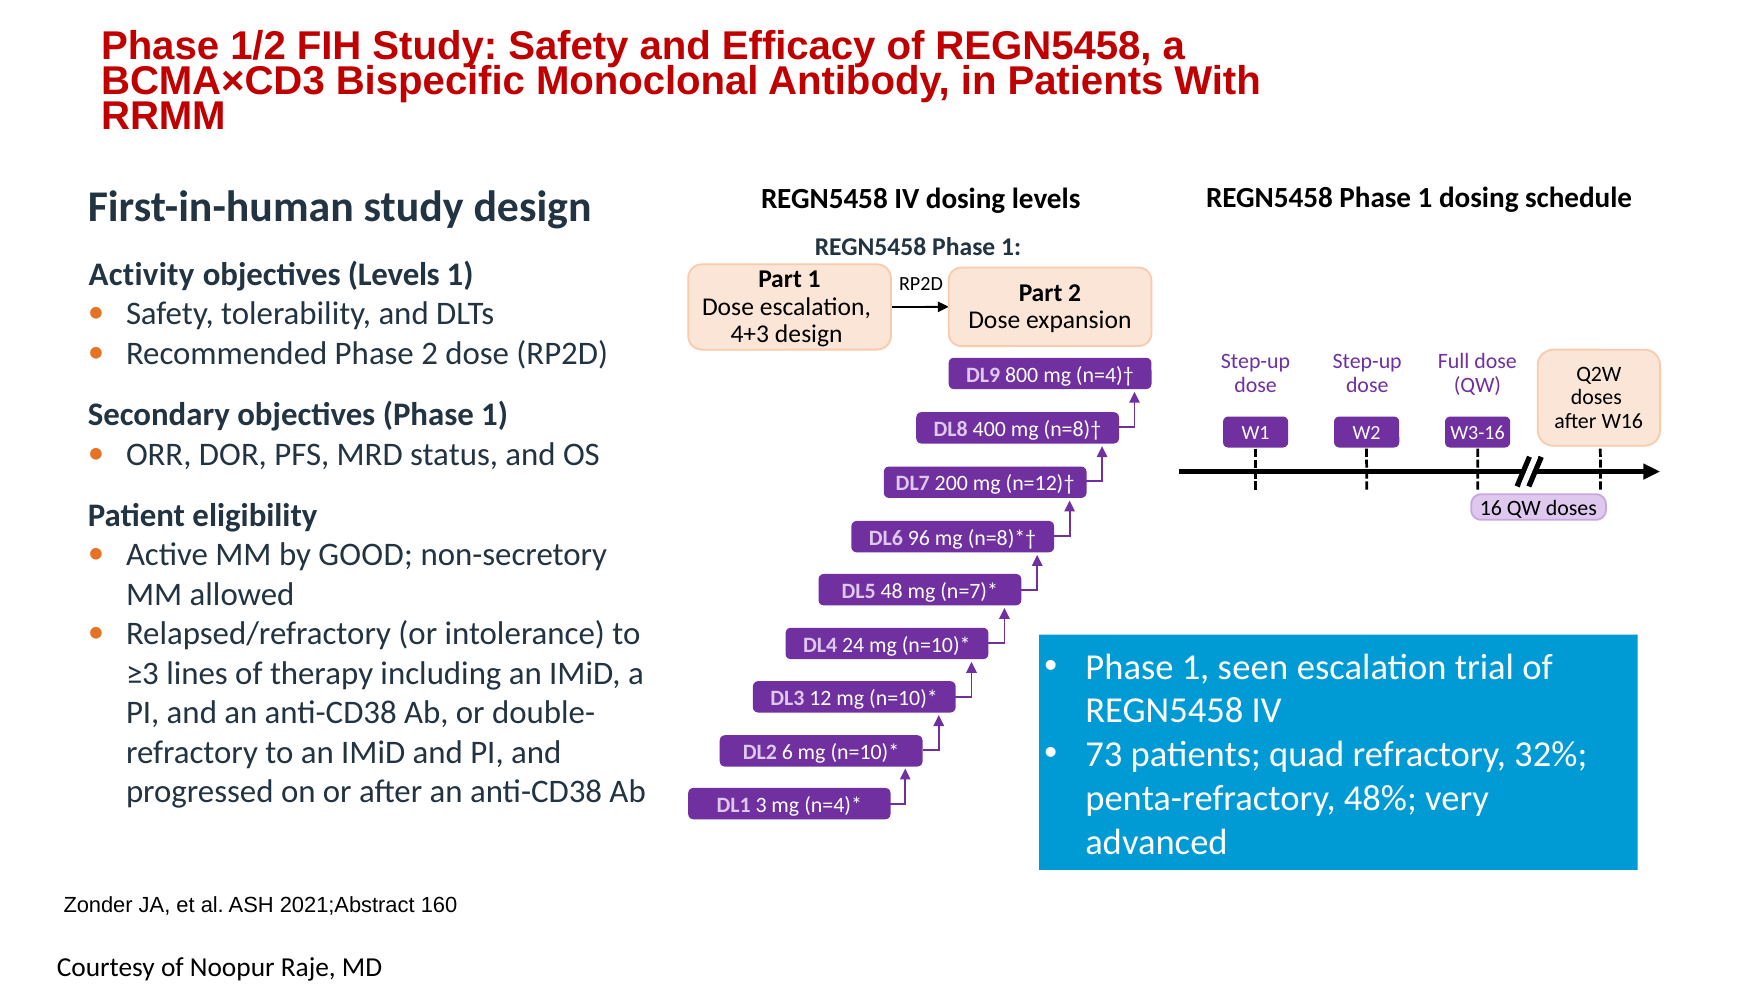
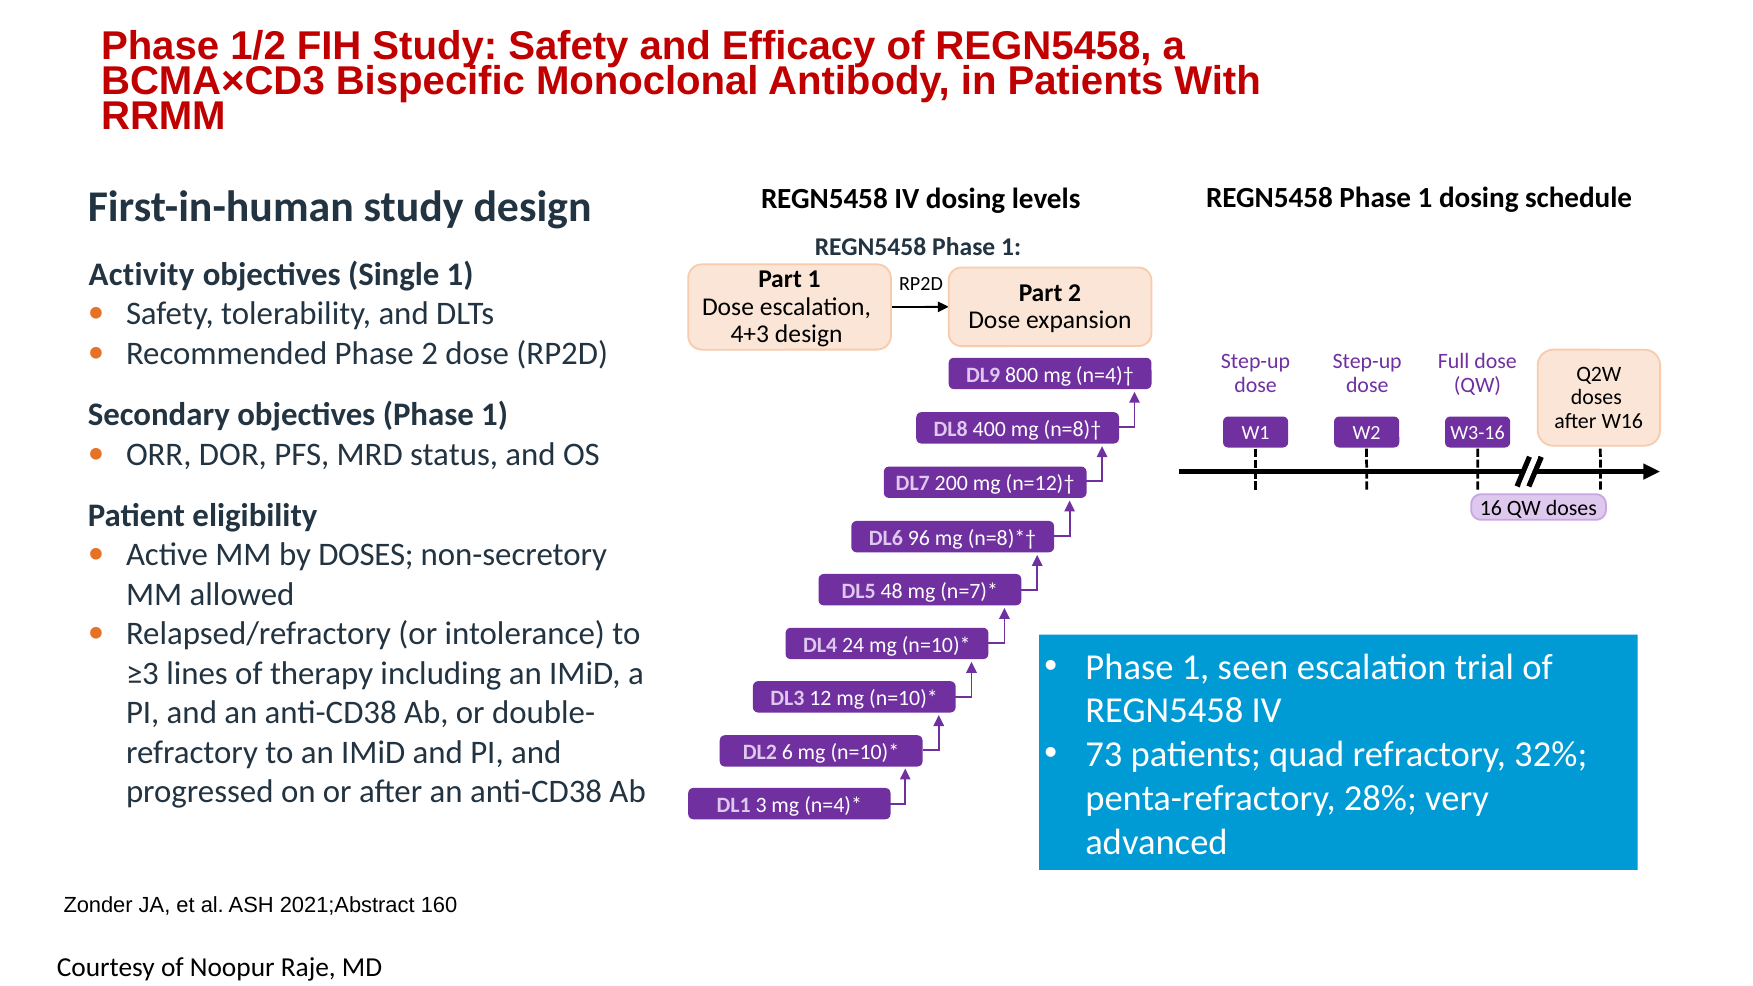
objectives Levels: Levels -> Single (394, 275)
by GOOD: GOOD -> DOSES (366, 555)
48%: 48% -> 28% (1380, 799)
